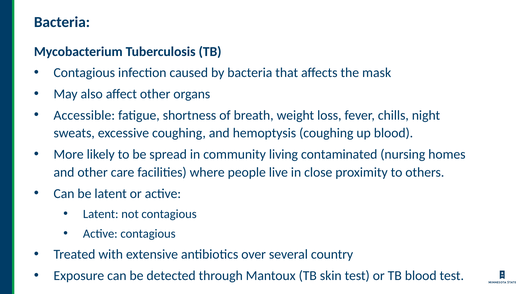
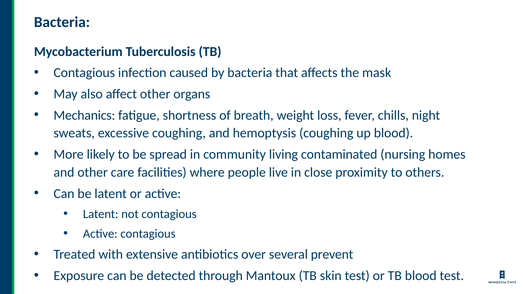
Accessible: Accessible -> Mechanics (84, 115)
country: country -> prevent (332, 254)
